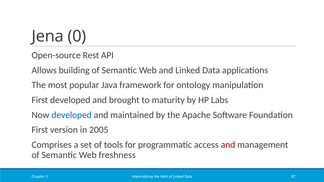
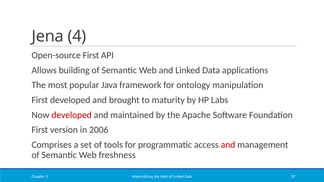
0: 0 -> 4 (77, 36)
Open-source Rest: Rest -> First (91, 55)
developed colour: blue -> red (72, 115)
2005: 2005 -> 2006 (99, 130)
